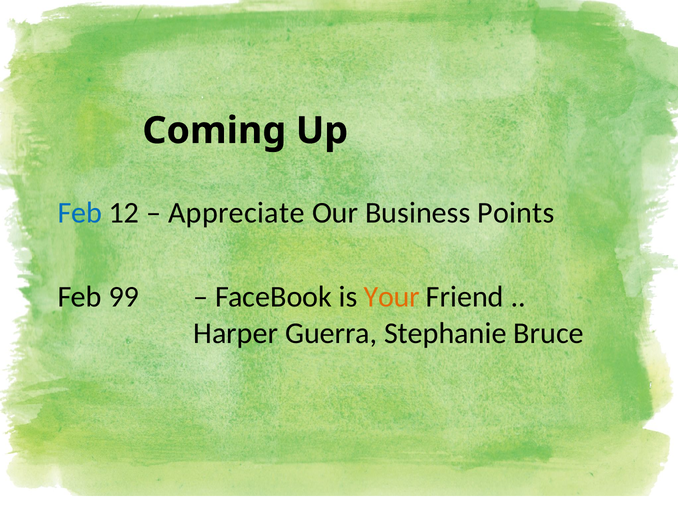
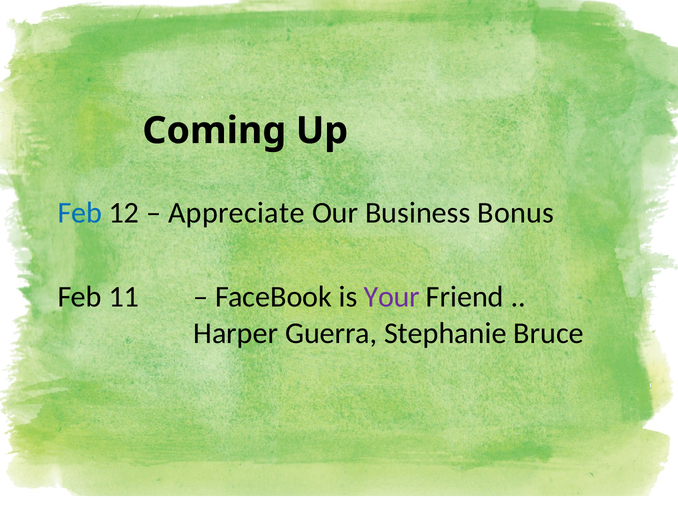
Points: Points -> Bonus (516, 213)
99: 99 -> 11 (124, 297)
Your colour: orange -> purple (392, 297)
